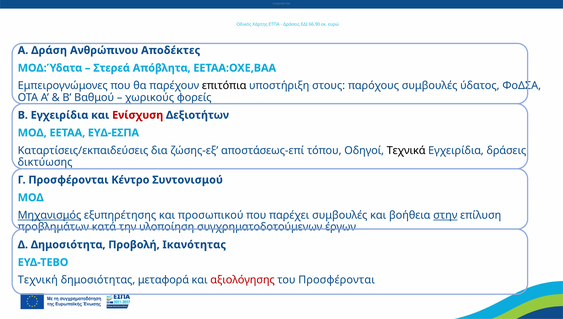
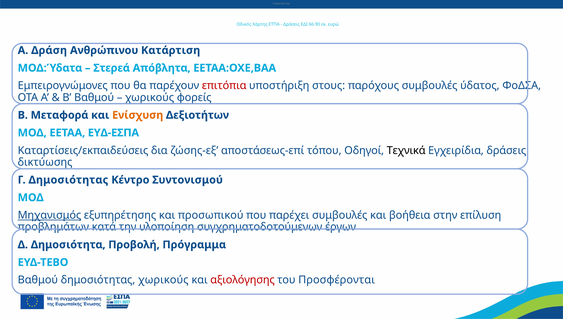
Αποδέκτες: Αποδέκτες -> Κατάρτιση (171, 50)
επιτόπια colour: black -> red (224, 86)
B Εγχειρίδια: Εγχειρίδια -> Μεταφορά (60, 115)
Ενίσχυση colour: red -> orange (138, 115)
Γ Προσφέρονται: Προσφέρονται -> Δημοσιότητας (68, 180)
στην underline: present -> none (445, 215)
Ικανότητας: Ικανότητας -> Πρόγραμμα (194, 244)
Τεχνική: Τεχνική -> Βαθμού (38, 280)
δημοσιότητας μεταφορά: μεταφορά -> χωρικούς (163, 280)
